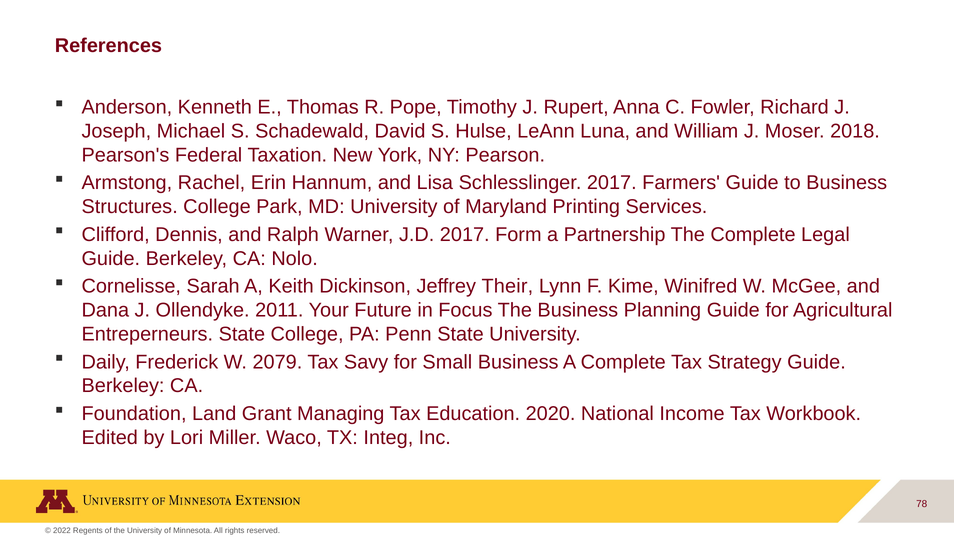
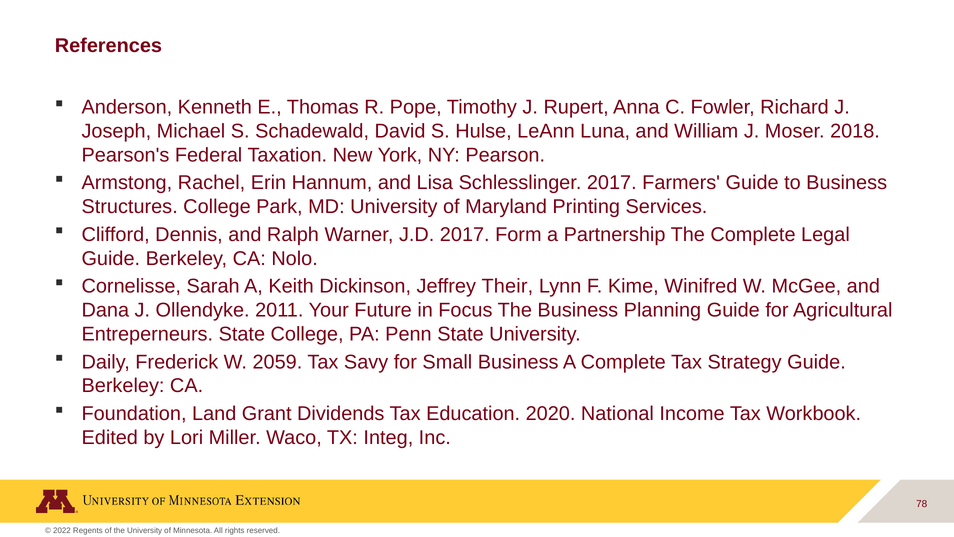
2079: 2079 -> 2059 (277, 362)
Managing: Managing -> Dividends (341, 413)
